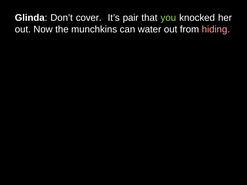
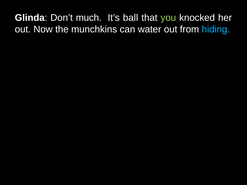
cover: cover -> much (89, 18)
pair: pair -> ball (131, 18)
hiding colour: pink -> light blue (216, 29)
